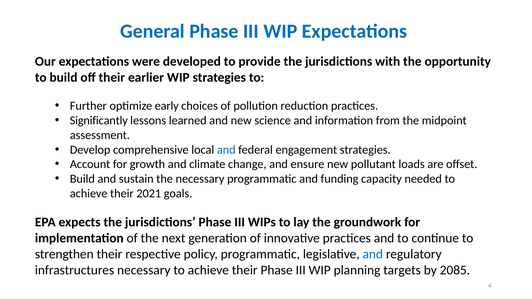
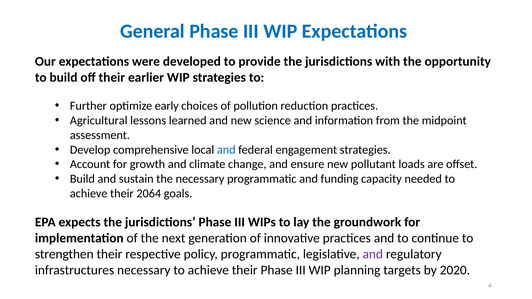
Significantly: Significantly -> Agricultural (99, 121)
2021: 2021 -> 2064 (149, 194)
and colour: blue -> purple (373, 254)
2085: 2085 -> 2020 (455, 270)
